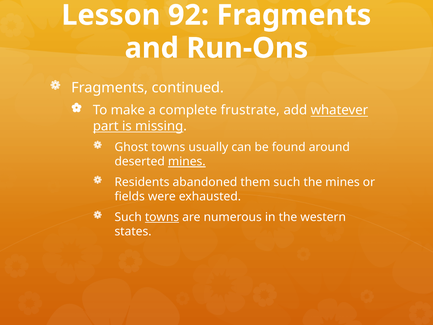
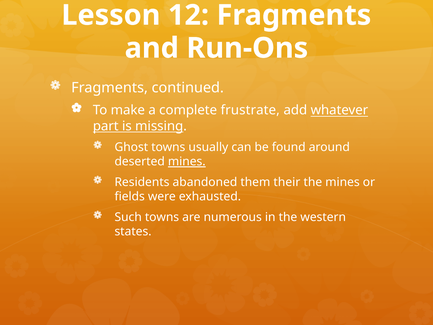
92: 92 -> 12 (188, 15)
them such: such -> their (287, 182)
towns underline: present -> none (162, 217)
